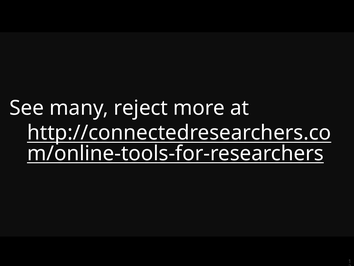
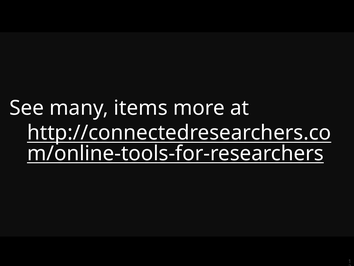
reject: reject -> items (141, 108)
